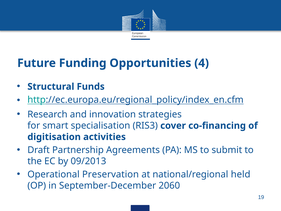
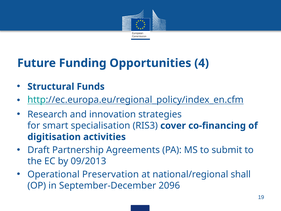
held: held -> shall (241, 174)
2060: 2060 -> 2096 (169, 185)
